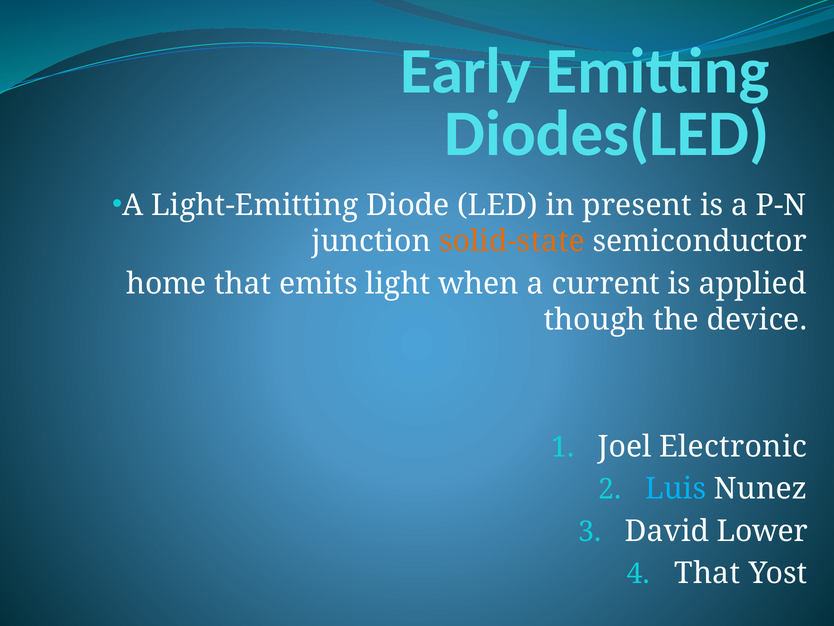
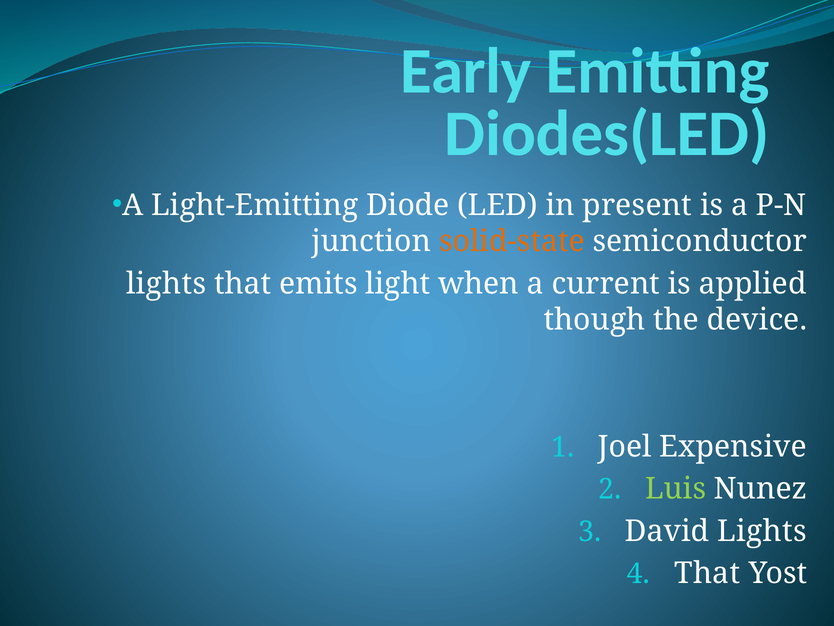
home: home -> lights (166, 283)
Electronic: Electronic -> Expensive (733, 446)
Luis colour: light blue -> light green (676, 489)
David Lower: Lower -> Lights (762, 531)
